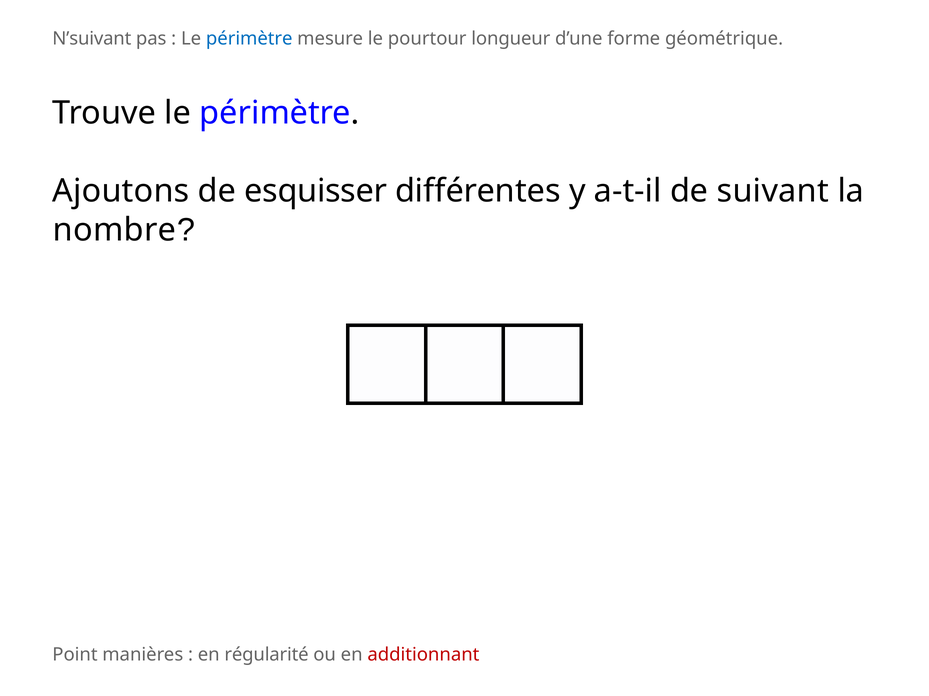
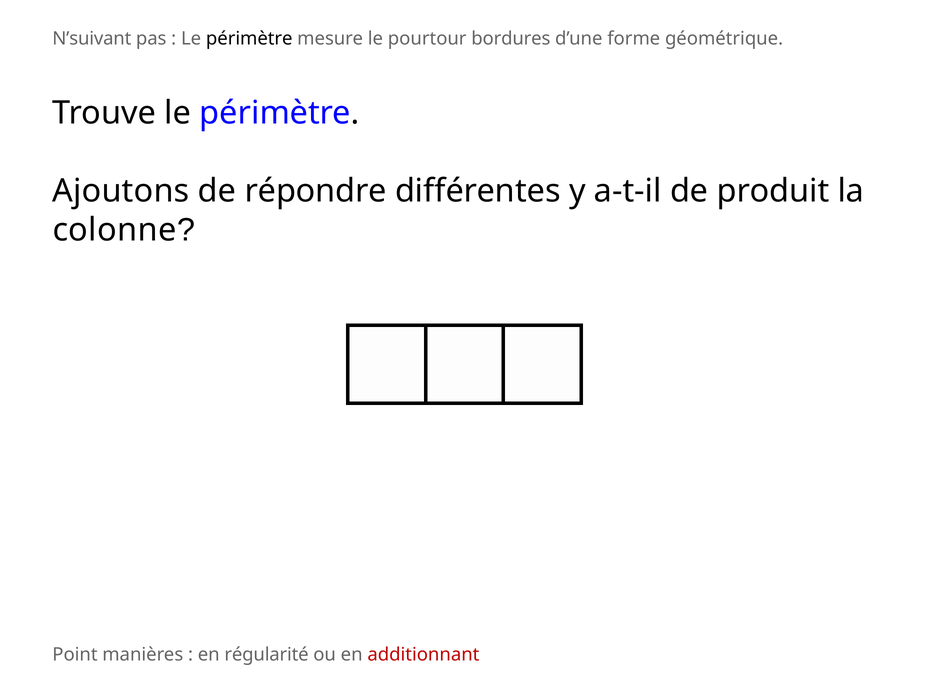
périmètre colour: blue -> black (249, 39)
longueur: longueur -> bordures (511, 39)
esquisser: esquisser -> répondre (316, 191)
suivant: suivant -> produit (773, 191)
nombre: nombre -> colonne (114, 230)
